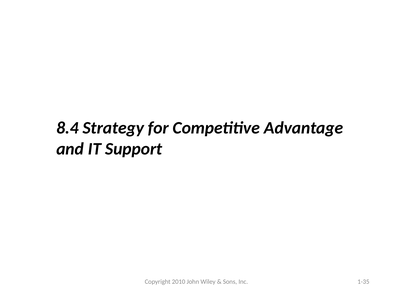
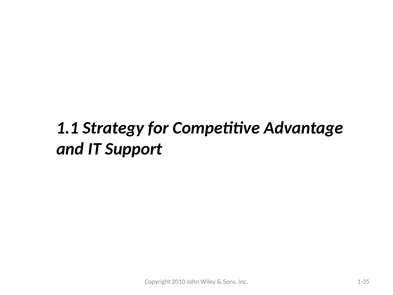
8.4: 8.4 -> 1.1 (67, 128)
